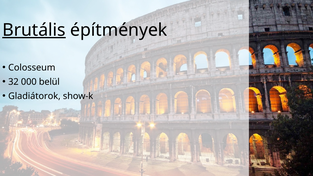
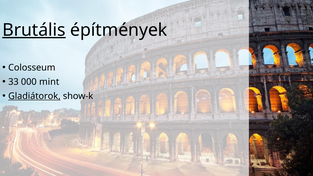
32: 32 -> 33 (13, 82)
belül: belül -> mint (49, 82)
Gladiátorok underline: none -> present (34, 96)
